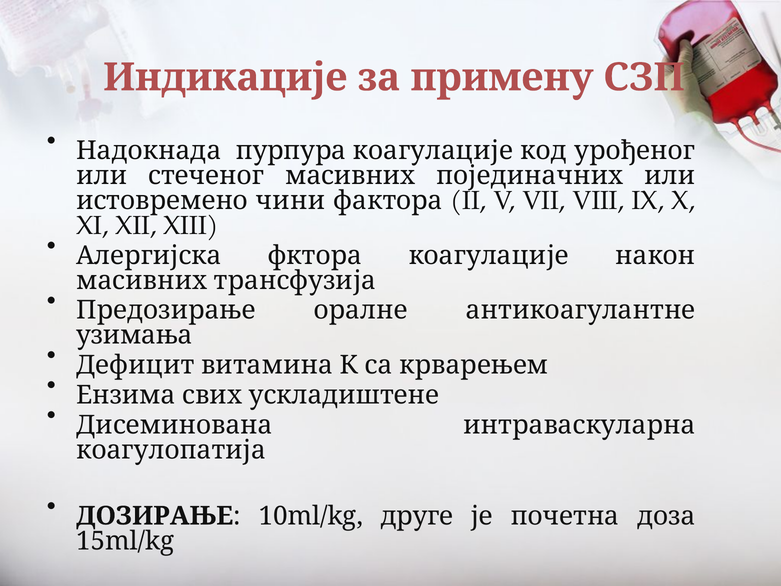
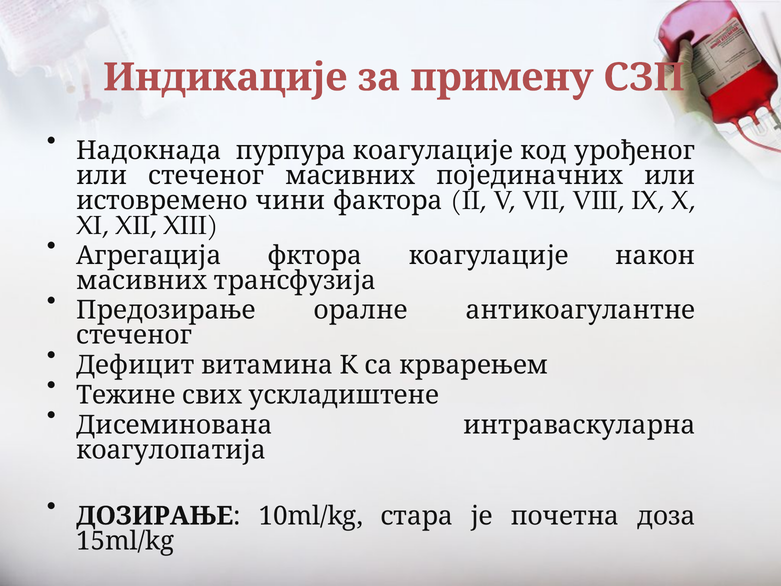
Алергијска: Алергијска -> Агрегација (149, 255)
узимања: узимања -> стеченог (134, 335)
Ензима: Ензима -> Тежине (126, 395)
друге: друге -> стара (417, 516)
